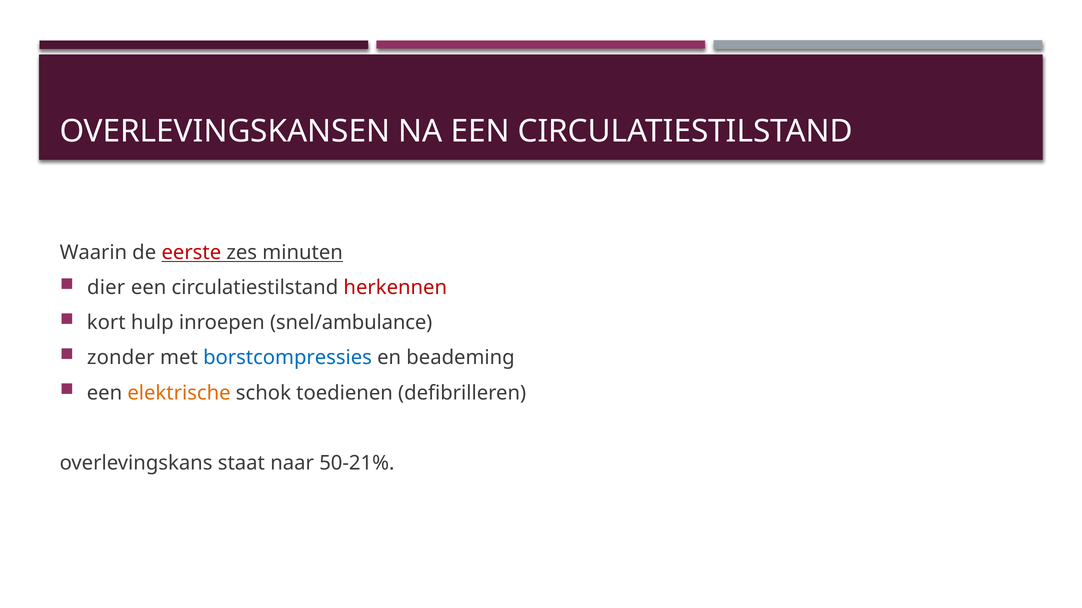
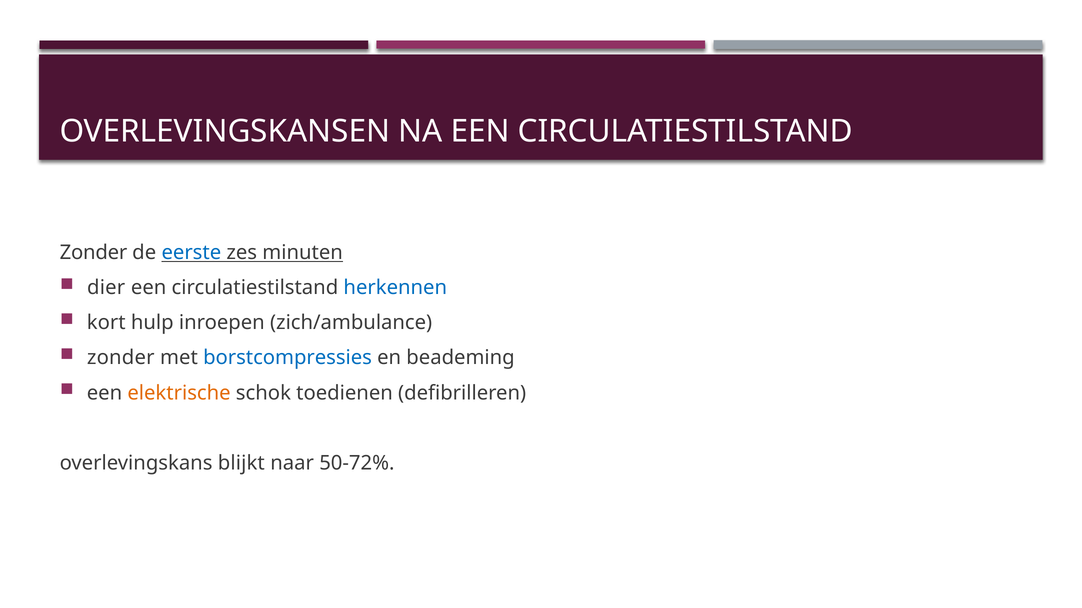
Waarin: Waarin -> Zonder (93, 253)
eerste colour: red -> blue (191, 253)
herkennen colour: red -> blue (395, 288)
snel/ambulance: snel/ambulance -> zich/ambulance (351, 323)
staat: staat -> blijkt (241, 464)
50-21%: 50-21% -> 50-72% (357, 464)
